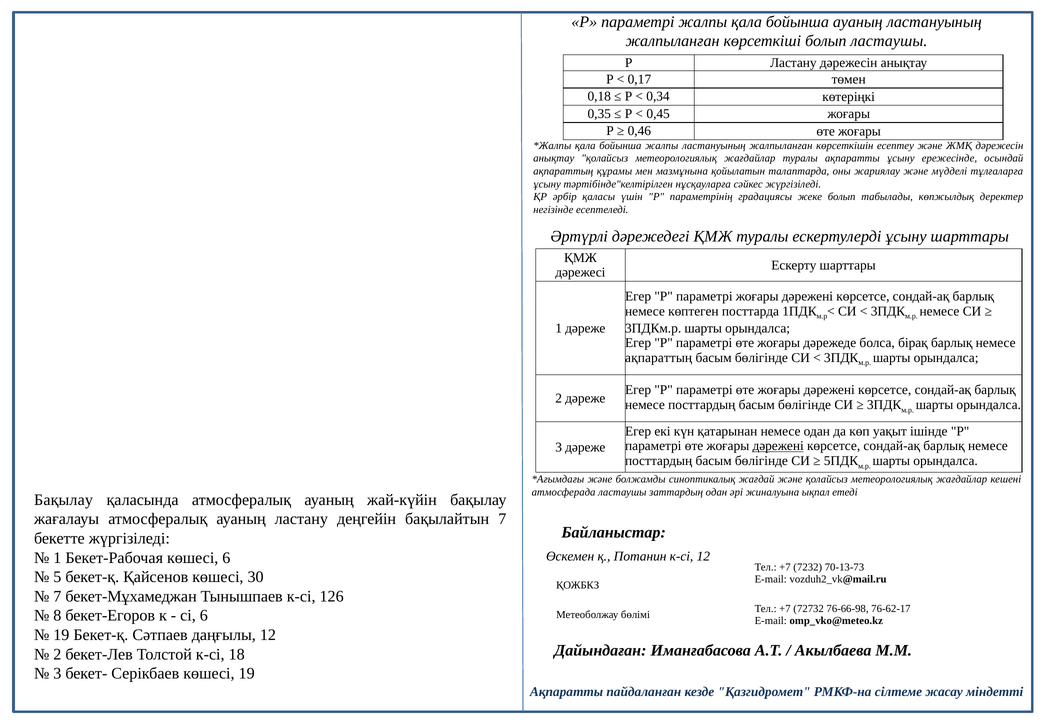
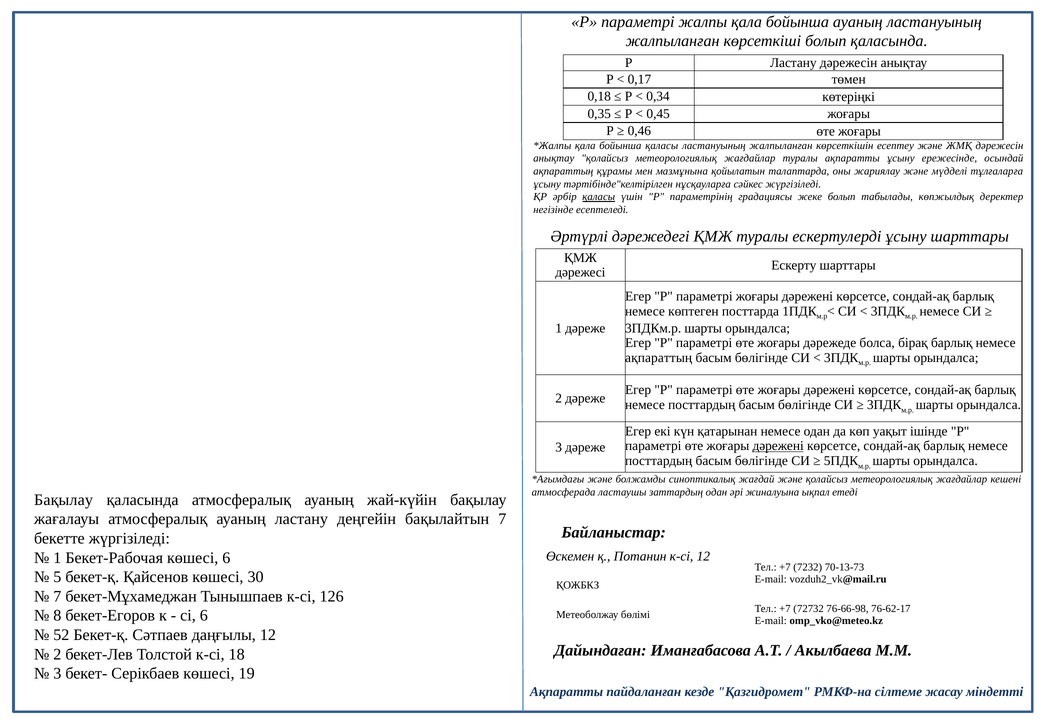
болып ластаушы: ластаушы -> қаласында (889, 41)
бойынша жалпы: жалпы -> қаласы (662, 146)
қаласы underline: none -> present (599, 197)
19: 19 -> 52 (61, 635)
